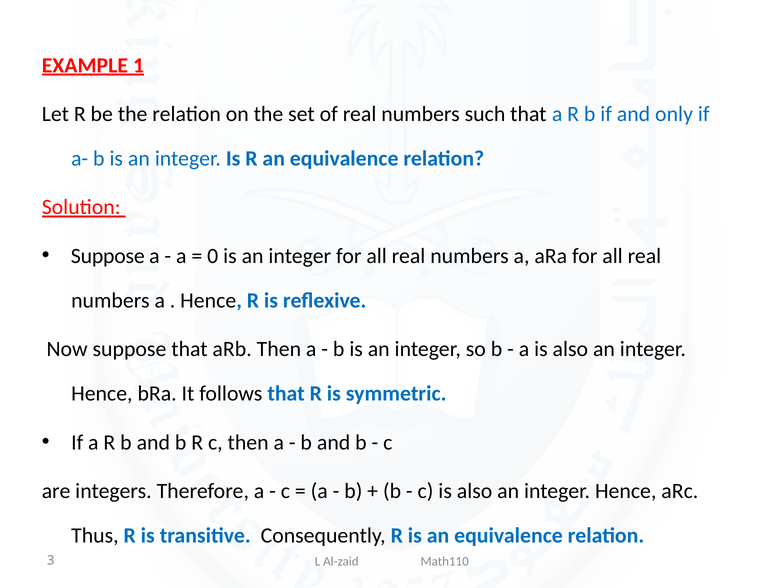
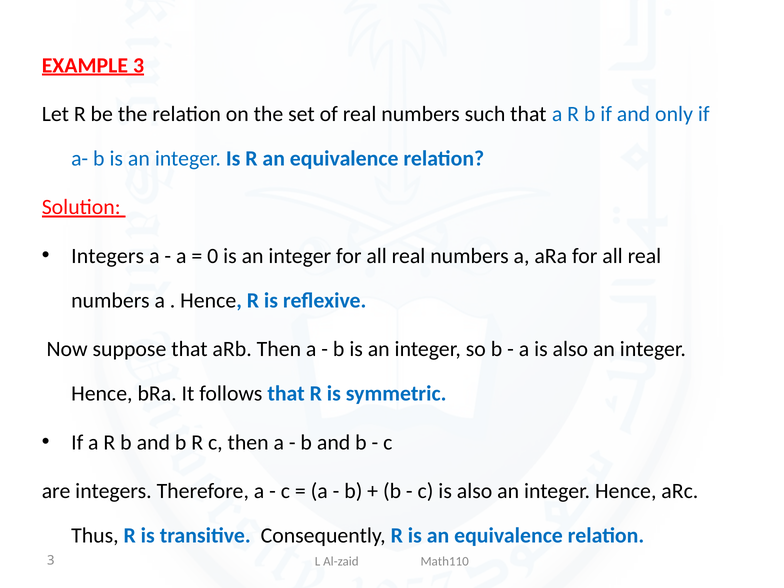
EXAMPLE 1: 1 -> 3 (139, 65)
Suppose: Suppose -> Integers (108, 256)
